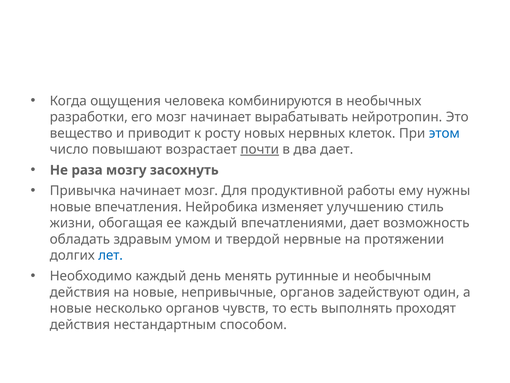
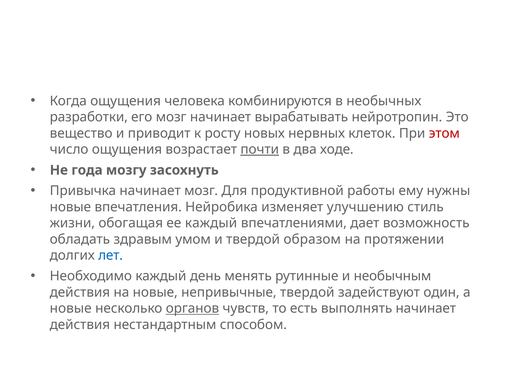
этом colour: blue -> red (444, 133)
число повышают: повышают -> ощущения (127, 149)
два дает: дает -> ходе (337, 149)
раза: раза -> года (87, 170)
нервные: нервные -> образом (312, 239)
непривычные органов: органов -> твердой (307, 292)
органов underline: none -> present (192, 308)
выполнять проходят: проходят -> начинает (426, 308)
